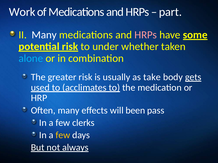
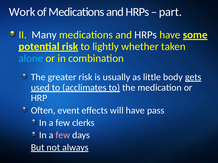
HRPs colour: pink -> white (146, 35)
under: under -> lightly (106, 47)
take: take -> little (152, 77)
Often many: many -> event (69, 111)
will been: been -> have (135, 111)
few colour: yellow -> pink (63, 135)
